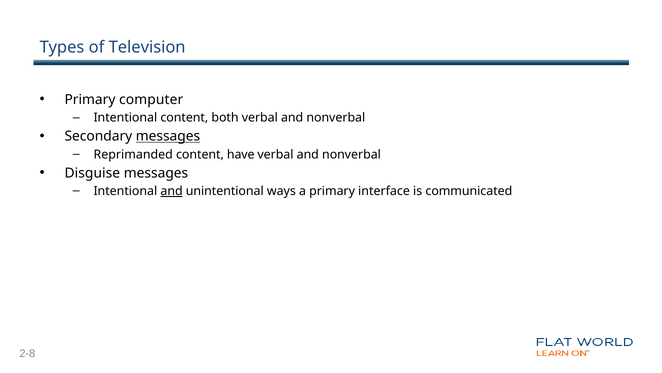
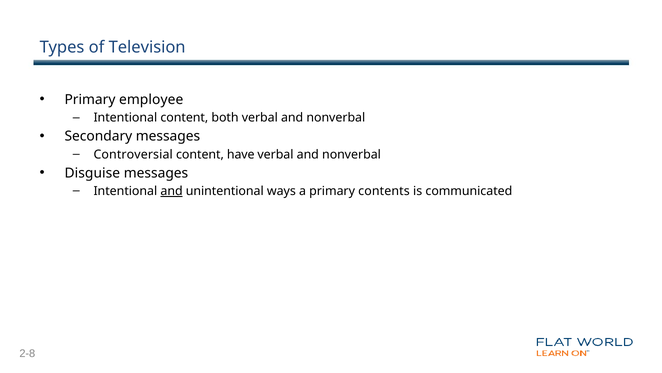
computer: computer -> employee (151, 100)
messages underline: present -> none (168, 136)
Reprimanded: Reprimanded -> Controversial (133, 154)
interface: interface -> contents (384, 191)
